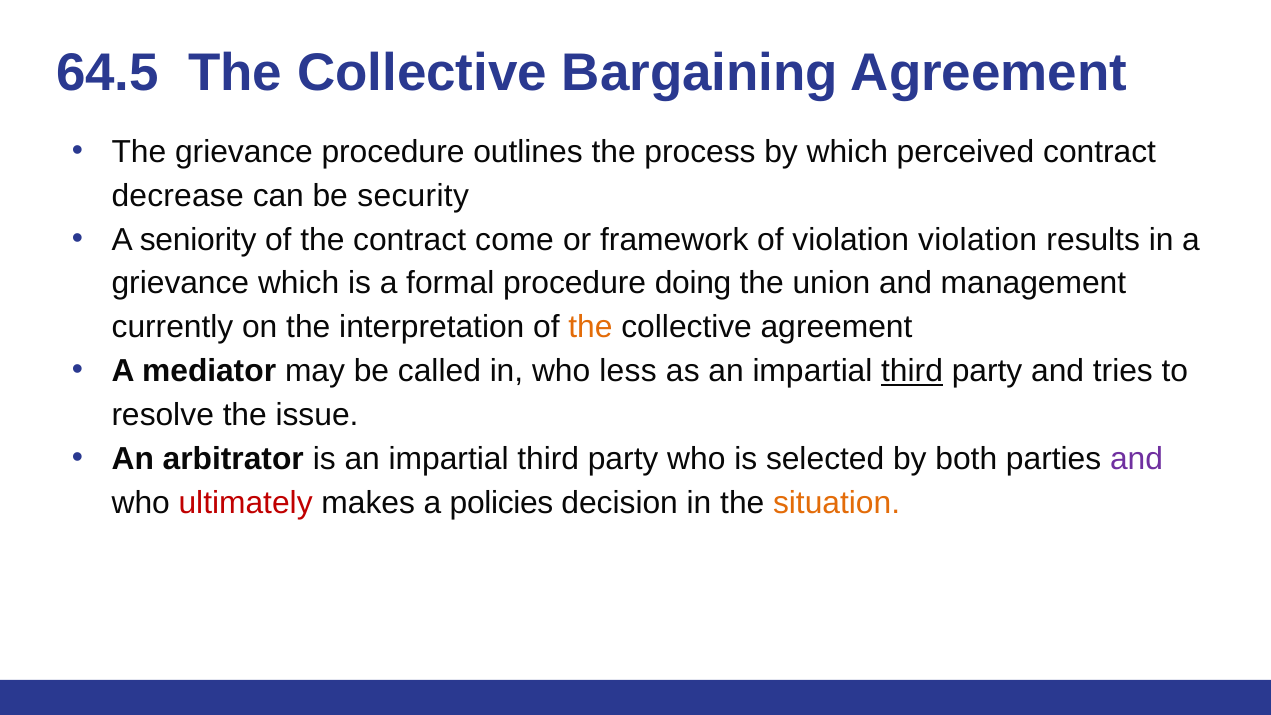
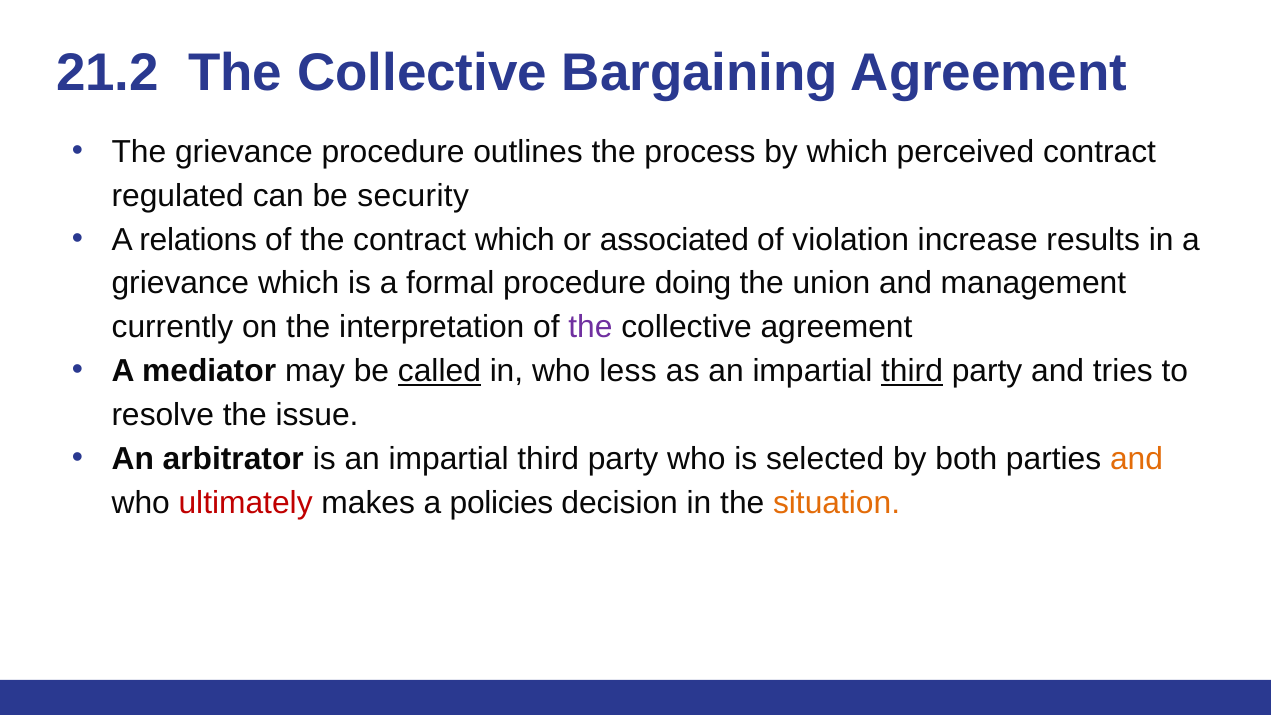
64.5: 64.5 -> 21.2 (108, 73)
decrease: decrease -> regulated (178, 196)
seniority: seniority -> relations (198, 240)
contract come: come -> which (515, 240)
framework: framework -> associated (674, 240)
violation violation: violation -> increase (978, 240)
the colour: orange -> purple (590, 327)
called underline: none -> present (439, 371)
and colour: purple -> orange (1137, 459)
